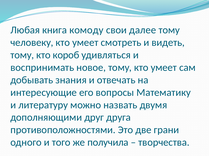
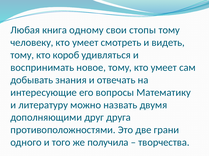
комоду: комоду -> одному (86, 30)
далее: далее -> стопы (143, 30)
